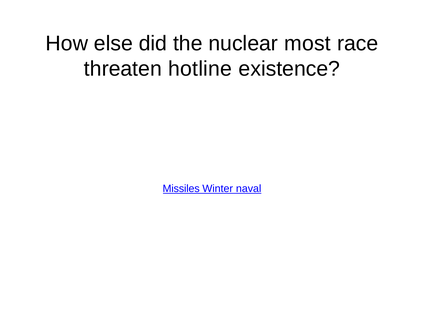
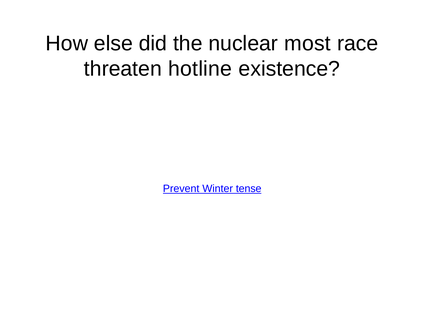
Missiles: Missiles -> Prevent (181, 188)
naval: naval -> tense (249, 188)
